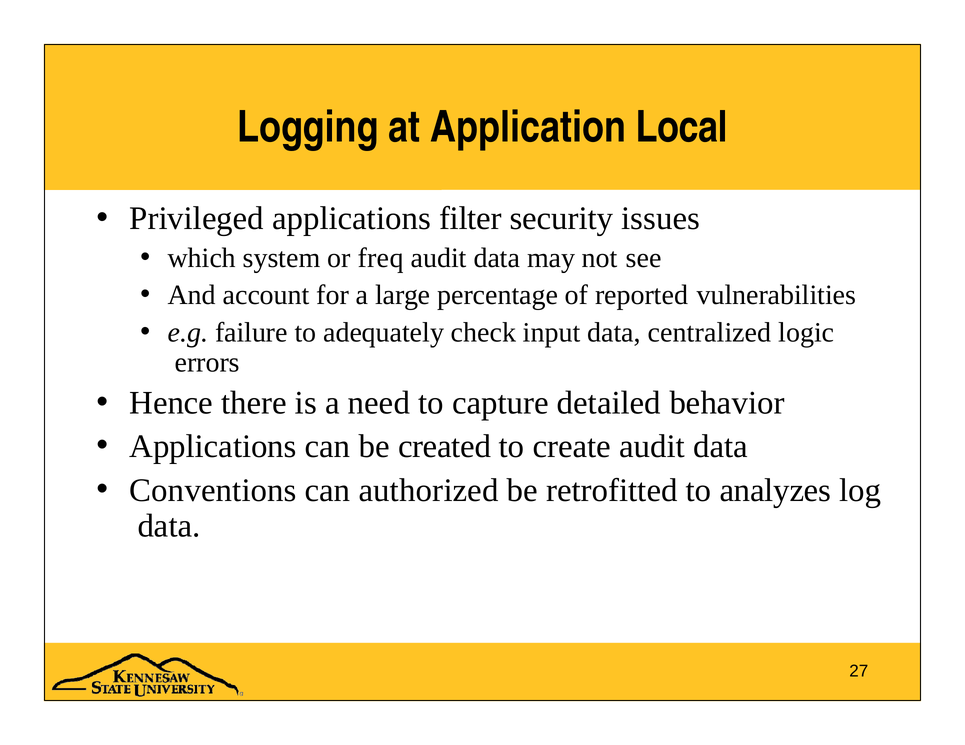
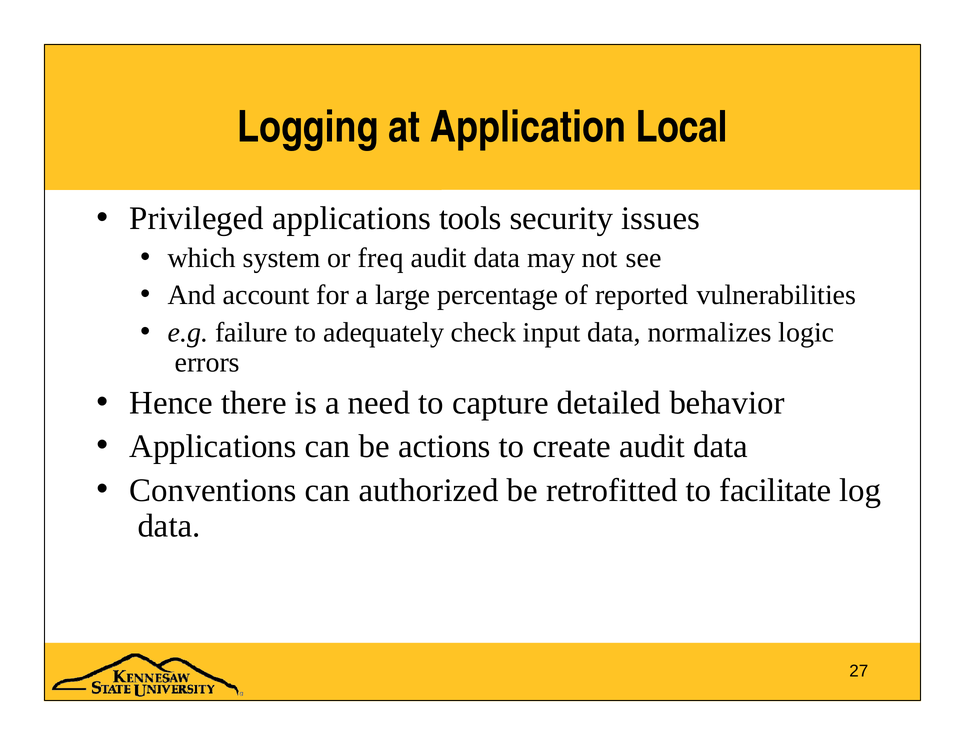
filter: filter -> tools (470, 219)
centralized: centralized -> normalizes (710, 333)
created: created -> actions (444, 447)
analyzes: analyzes -> facilitate (775, 491)
